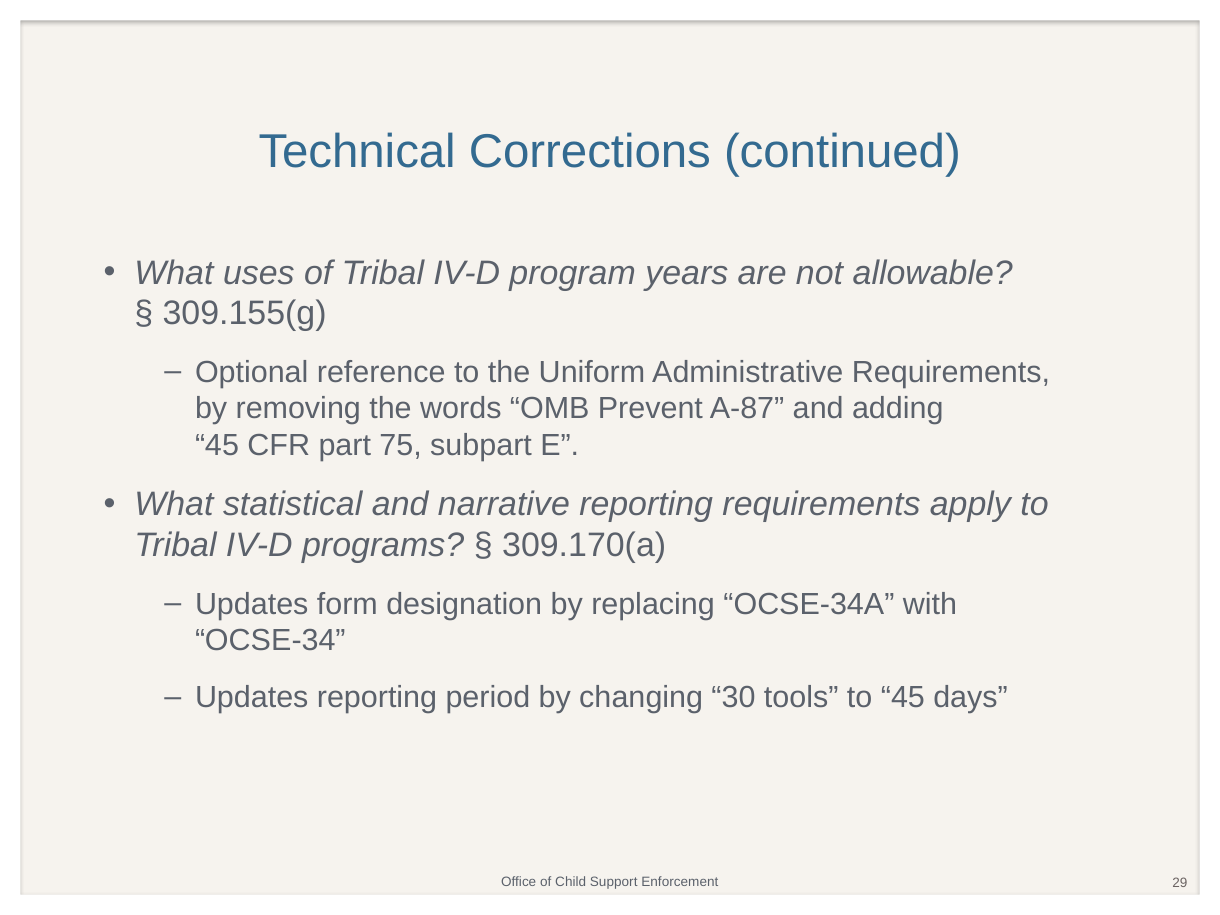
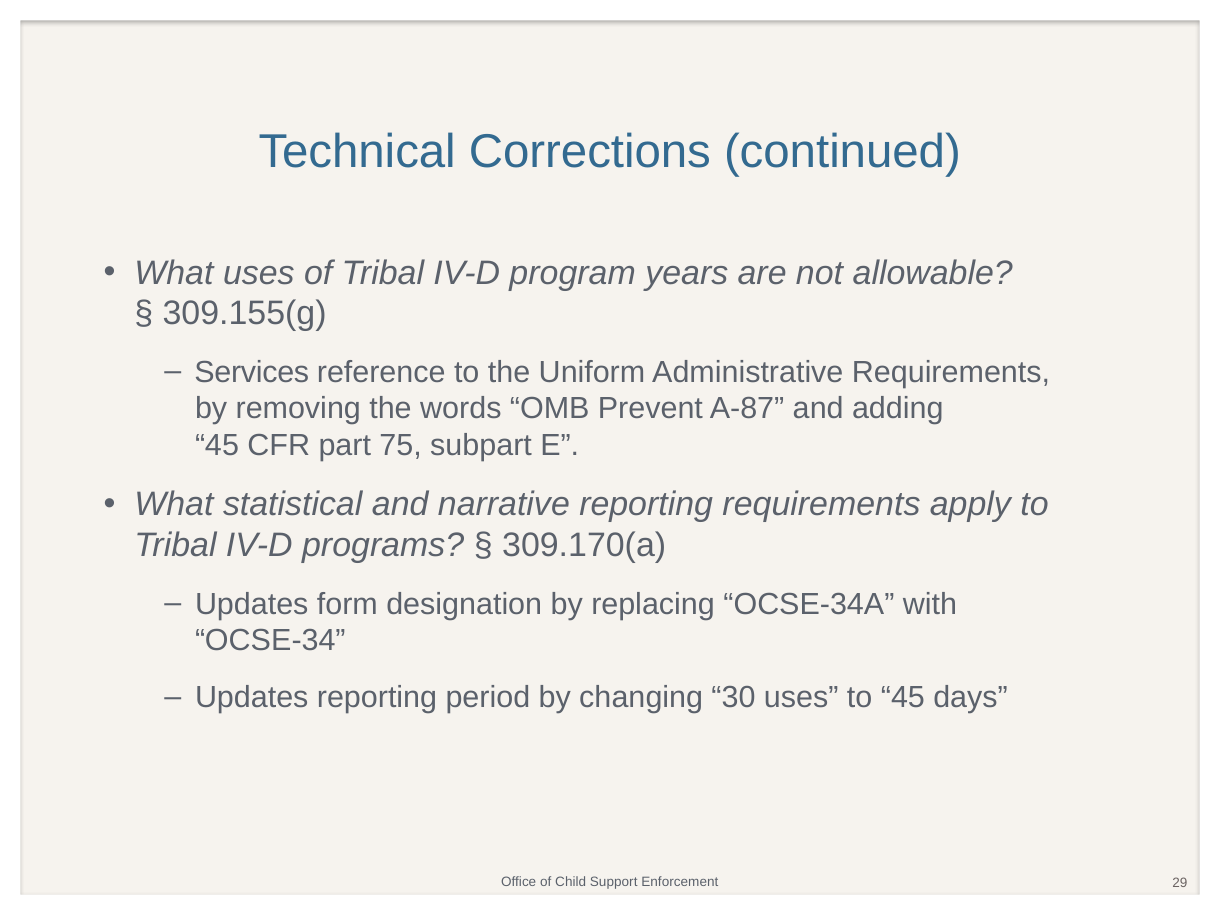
Optional: Optional -> Services (252, 372)
30 tools: tools -> uses (801, 698)
